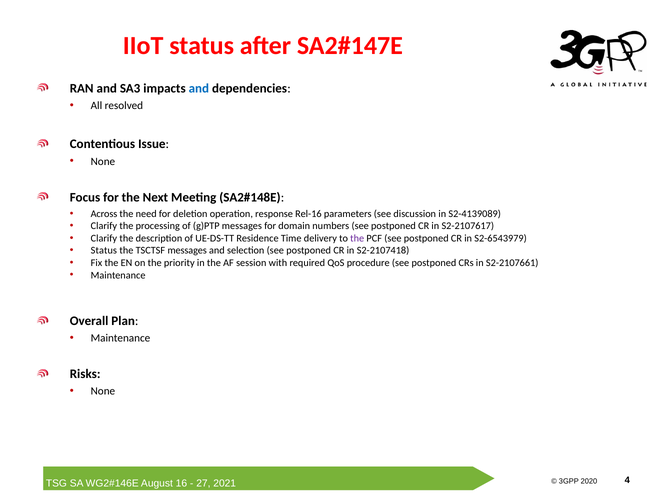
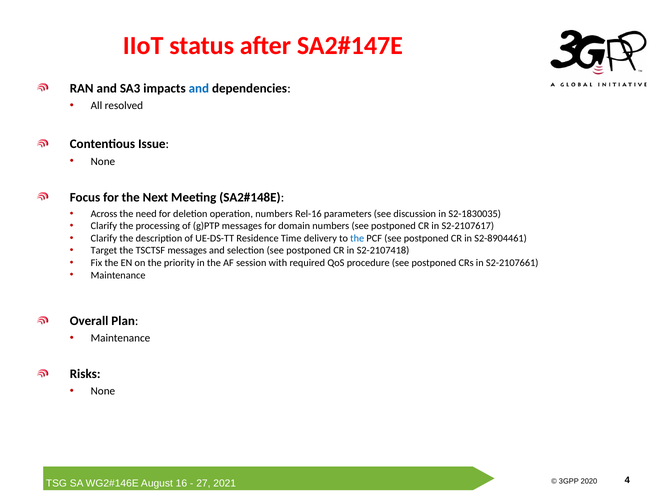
operation response: response -> numbers (274, 214)
S2-4139089: S2-4139089 -> S2-1830035 (475, 214)
the colour: purple -> blue (357, 238)
S2-6543979: S2-6543979 -> S2-8904461 (501, 238)
Status: Status -> Target (104, 250)
